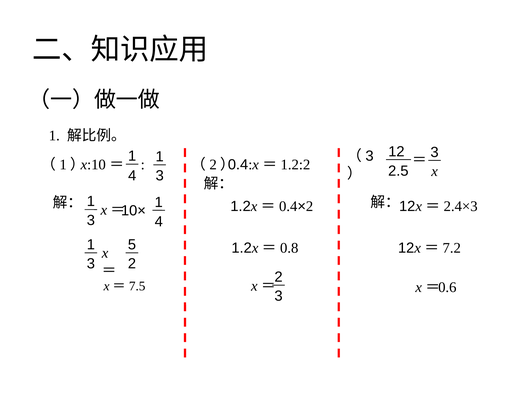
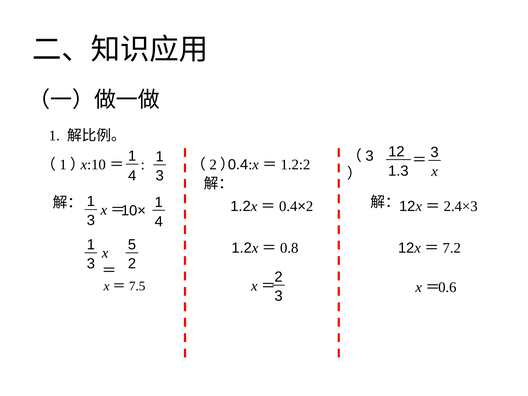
2.5: 2.5 -> 1.3 (398, 171)
